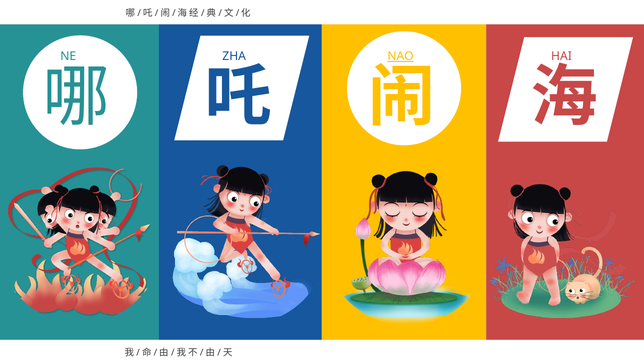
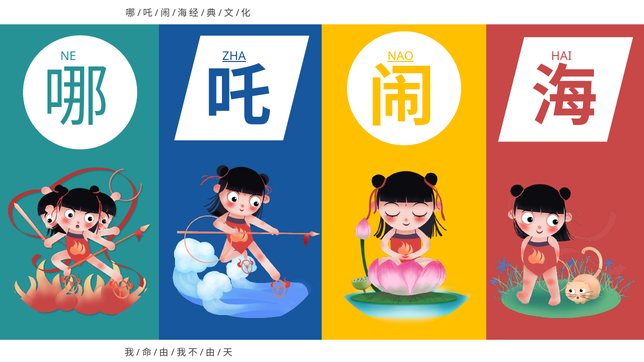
ZHA underline: none -> present (234, 56)
